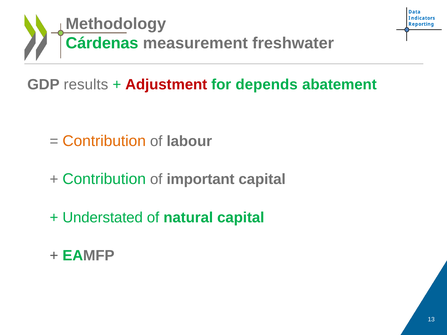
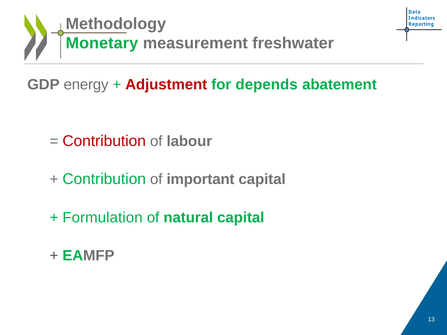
Cárdenas: Cárdenas -> Monetary (102, 43)
results: results -> energy (86, 85)
Contribution colour: orange -> red (104, 141)
Understated: Understated -> Formulation (103, 218)
